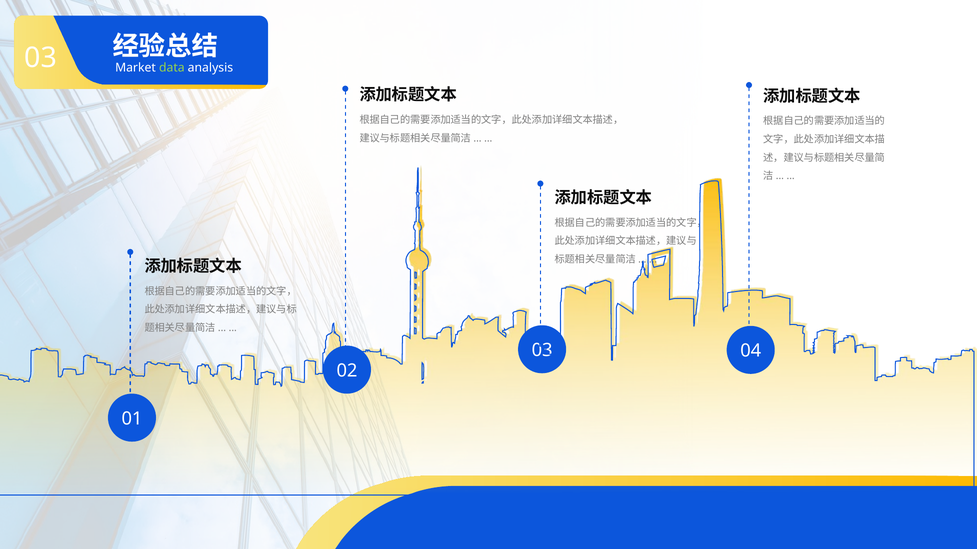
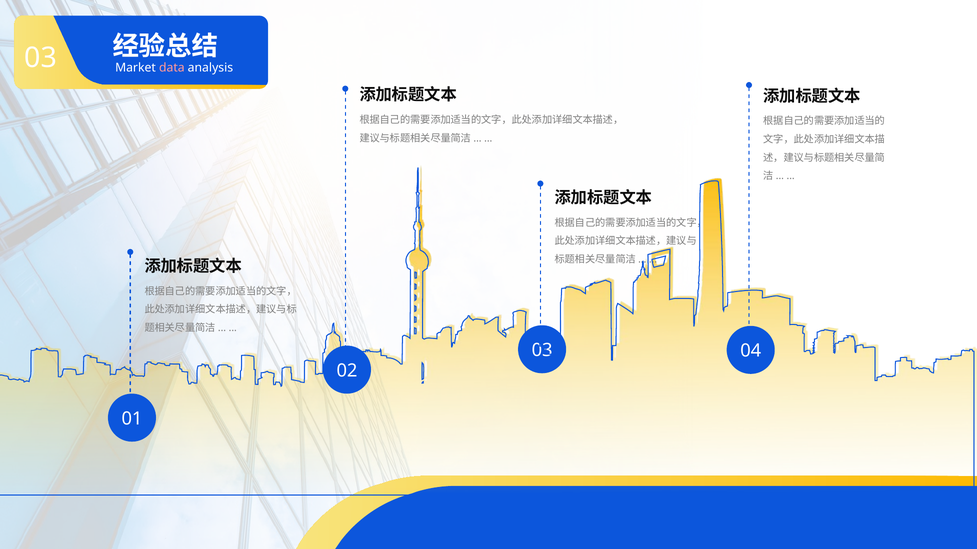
data colour: light green -> pink (172, 68)
